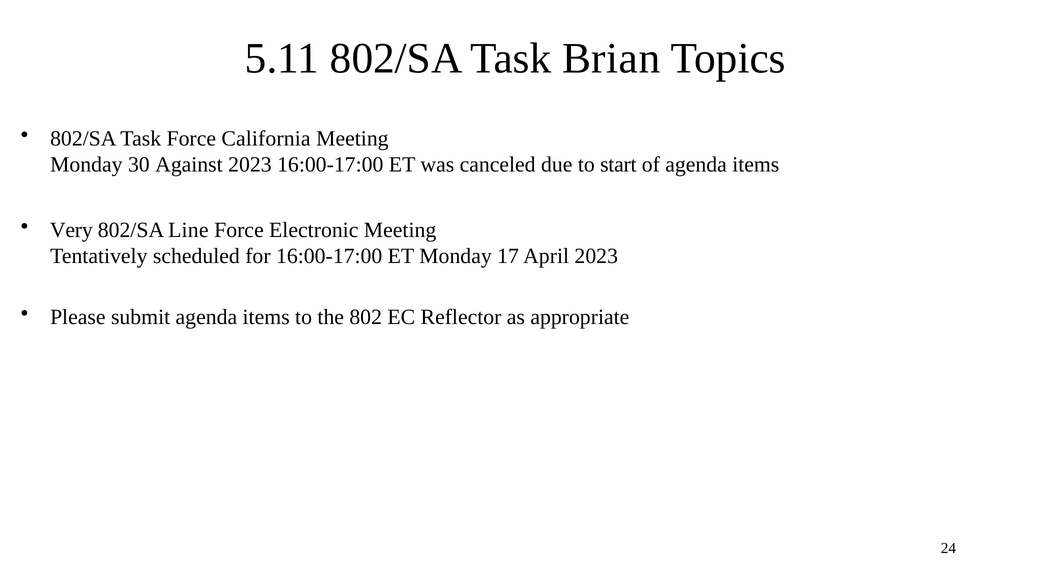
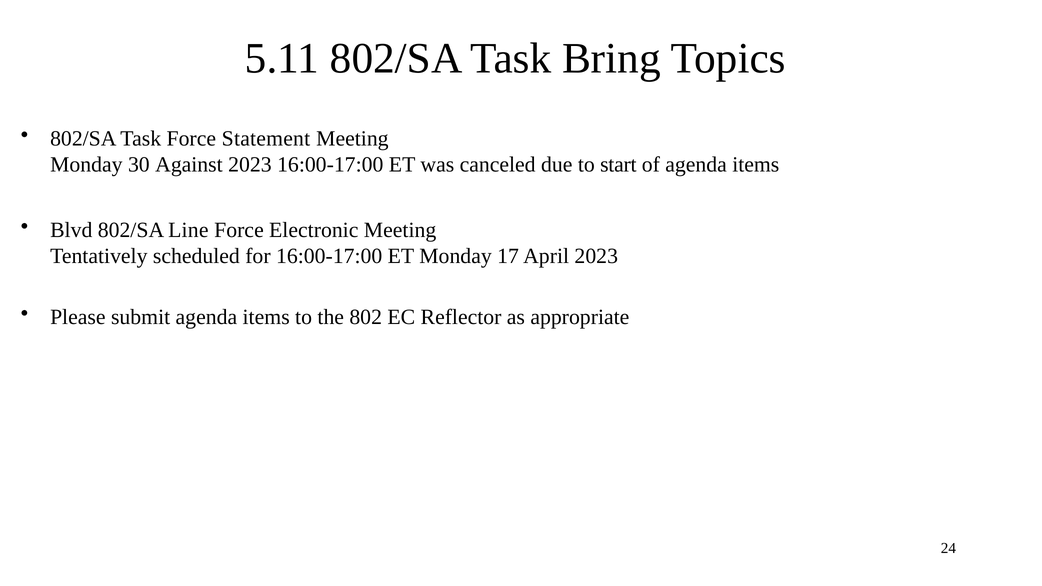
Brian: Brian -> Bring (611, 58)
California: California -> Statement (266, 139)
Very: Very -> Blvd (71, 230)
